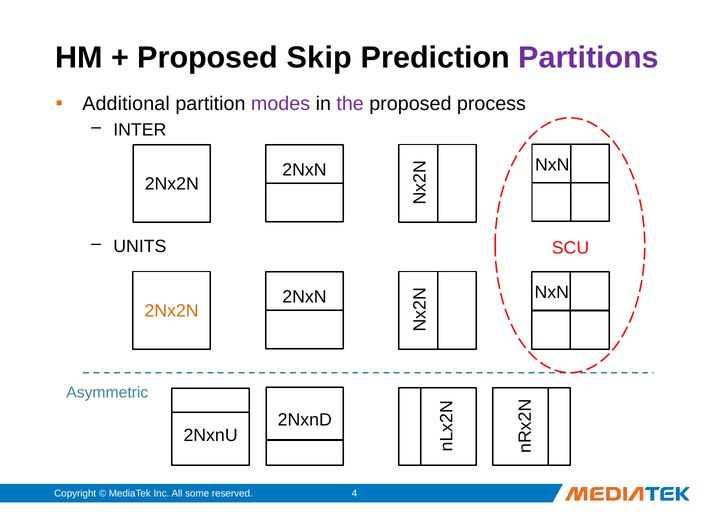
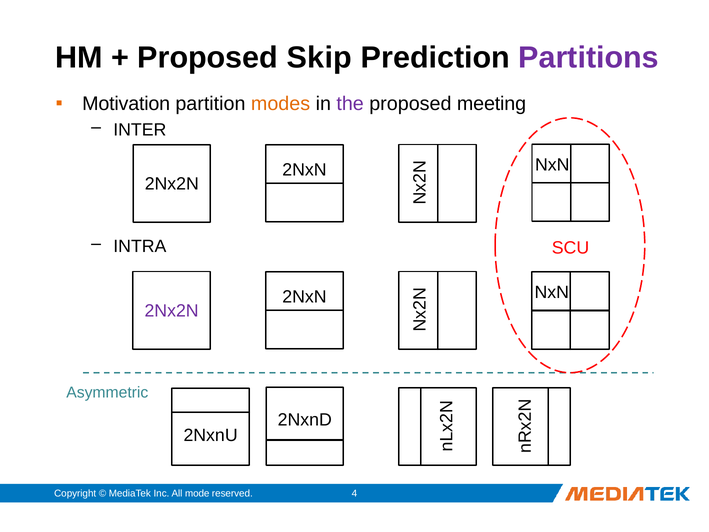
Additional: Additional -> Motivation (126, 104)
modes colour: purple -> orange (281, 104)
process: process -> meeting (492, 104)
UNITS: UNITS -> INTRA (140, 246)
2Nx2N colour: orange -> purple (172, 311)
some: some -> mode (197, 493)
